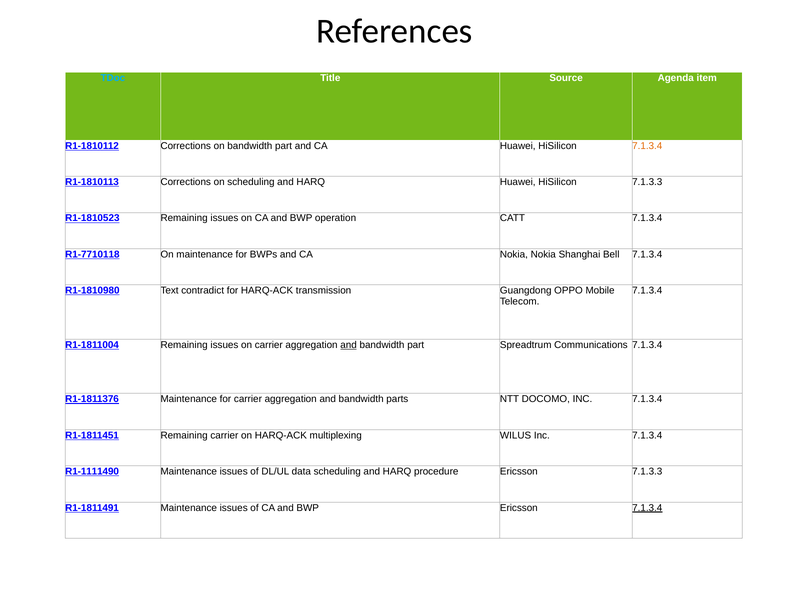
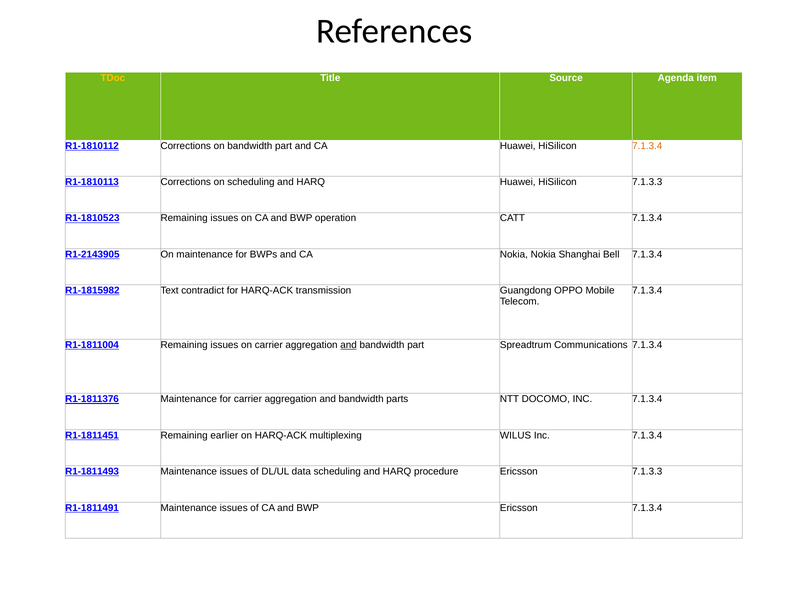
TDoc colour: light blue -> yellow (113, 78)
R1-7710118: R1-7710118 -> R1-2143905 (92, 254)
R1-1810980: R1-1810980 -> R1-1815982 (92, 290)
Remaining carrier: carrier -> earlier (224, 435)
R1-1111490: R1-1111490 -> R1-1811493 (92, 471)
7.1.3.4 underline: present -> none (647, 508)
